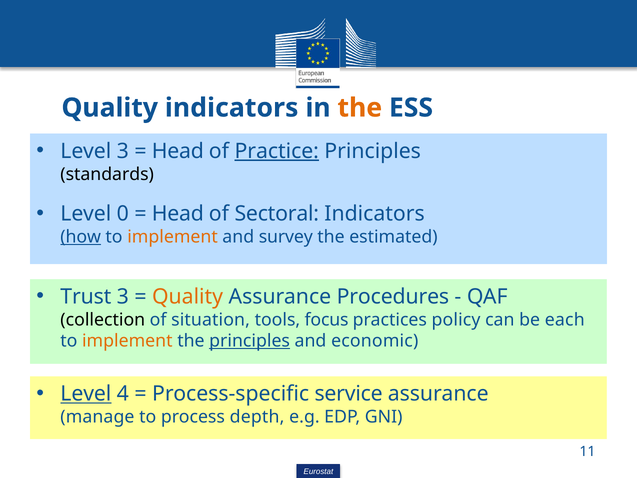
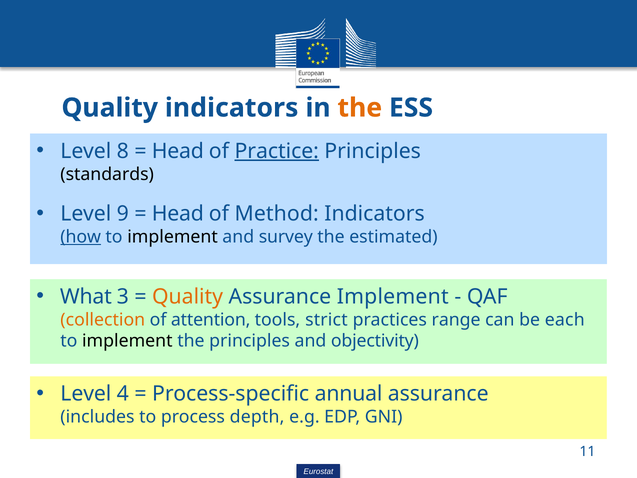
Level 3: 3 -> 8 (123, 151)
0: 0 -> 9 (123, 214)
Sectoral: Sectoral -> Method (277, 214)
implement colour: orange -> black (173, 237)
Trust: Trust -> What (86, 296)
Assurance Procedures: Procedures -> Implement (393, 296)
collection colour: black -> orange (103, 320)
situation: situation -> attention (211, 320)
focus: focus -> strict (326, 320)
policy: policy -> range (456, 320)
implement colour: orange -> black (127, 341)
principles underline: present -> none (250, 341)
economic: economic -> objectivity (375, 341)
Level underline: present -> none (86, 394)
service: service -> annual (349, 394)
manage: manage -> includes (97, 417)
